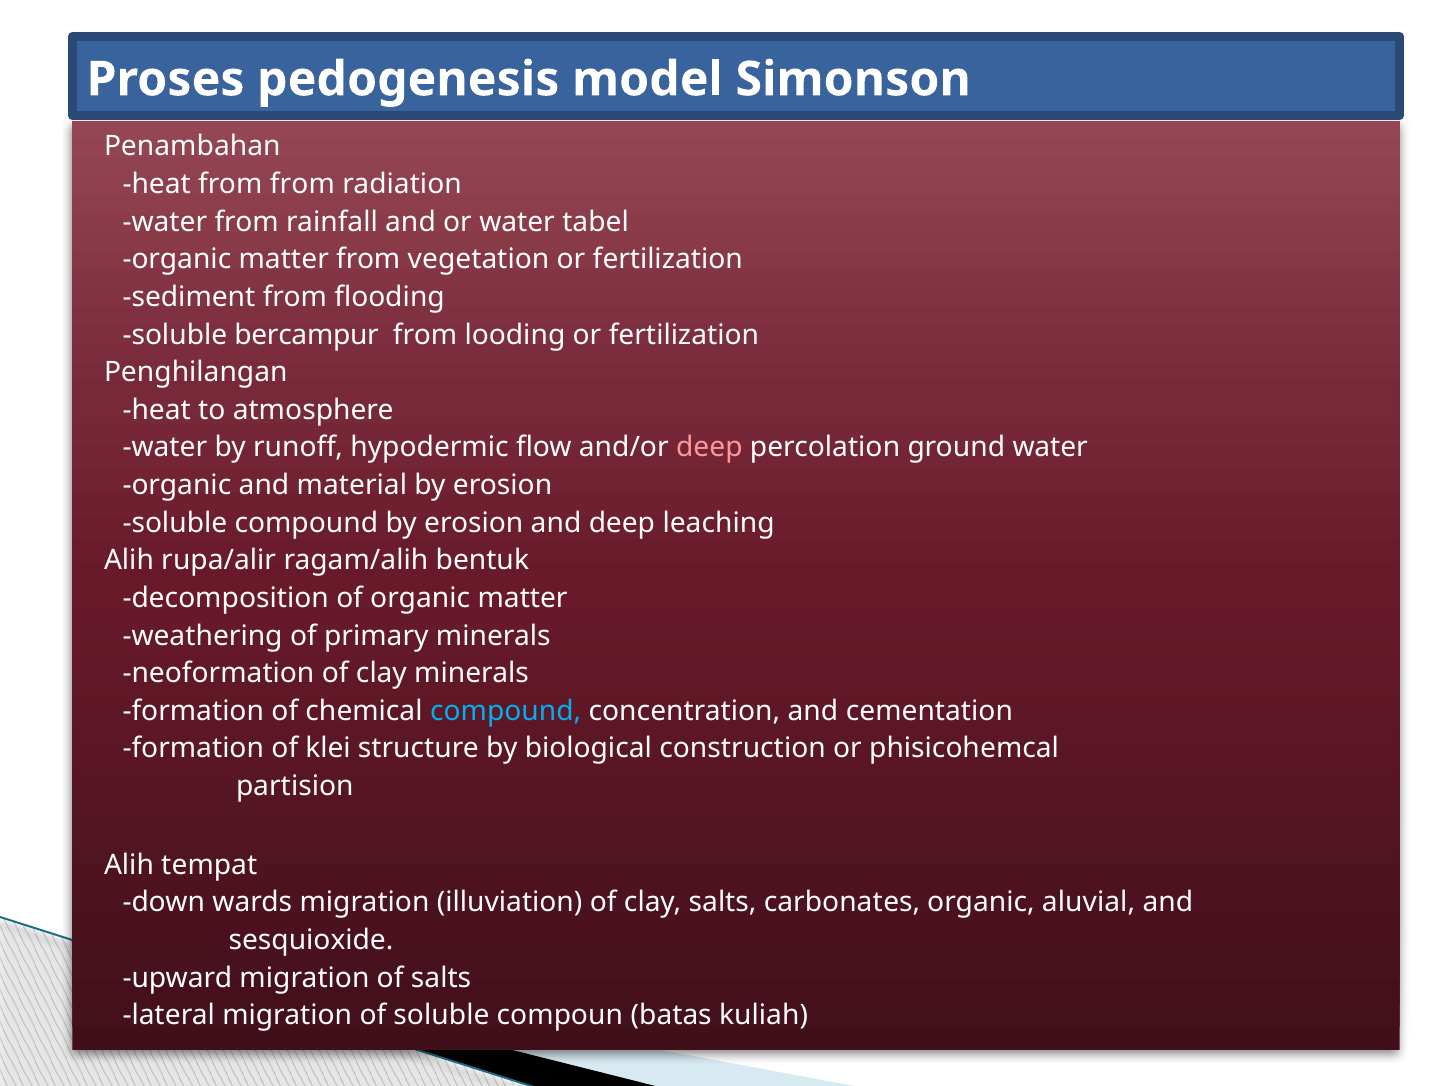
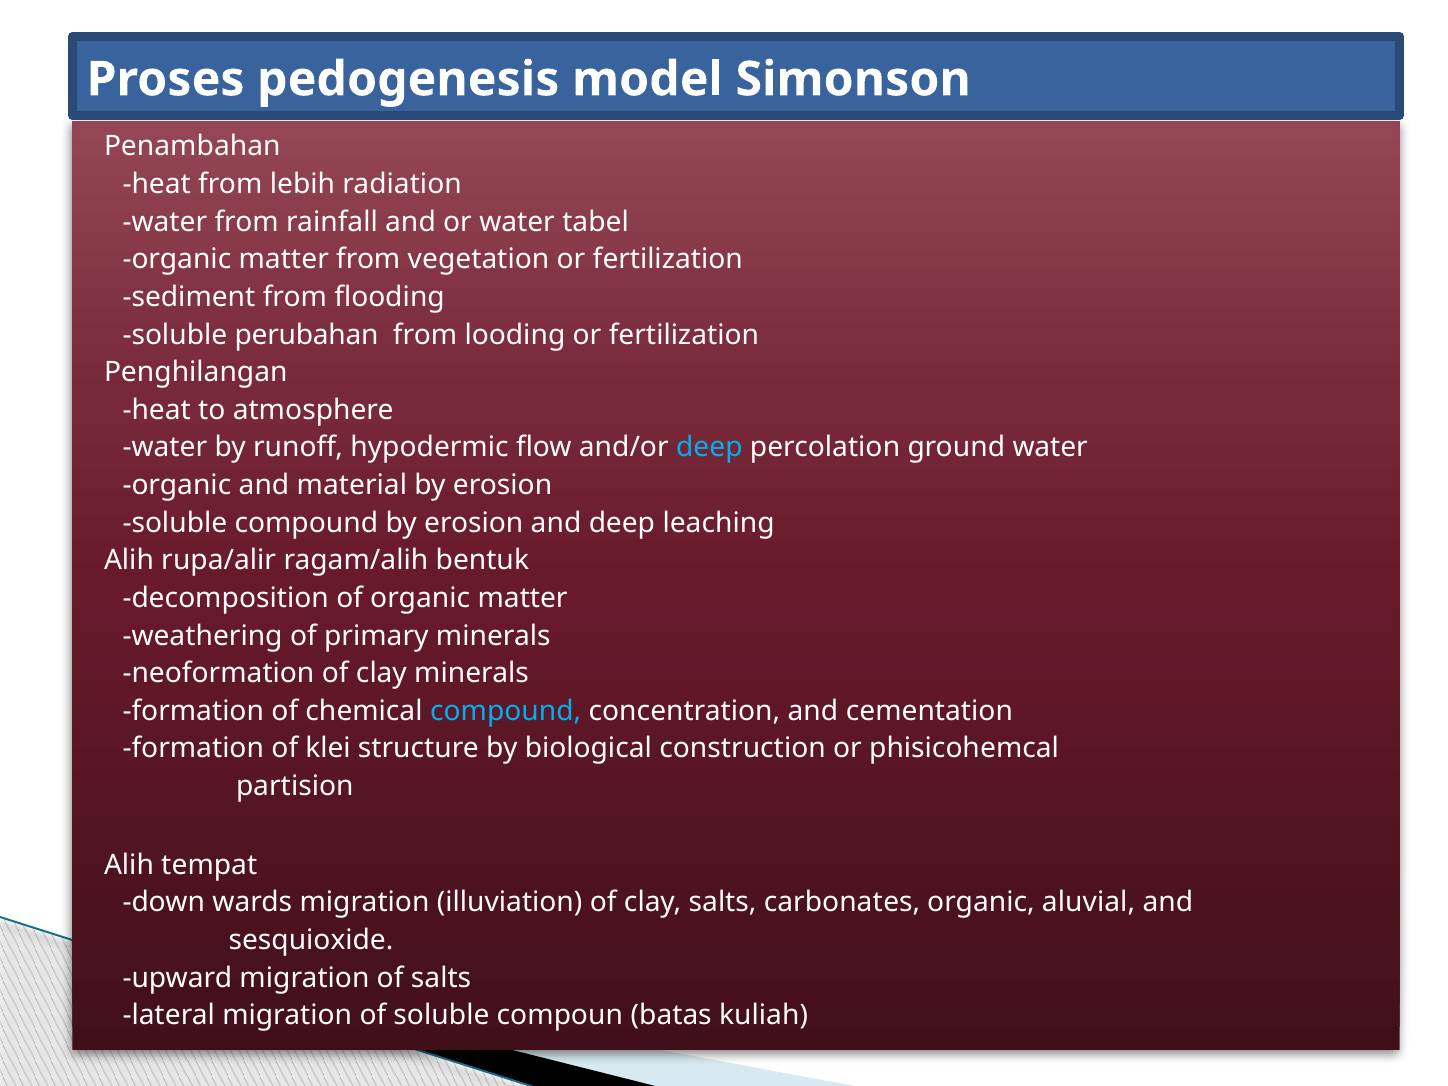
from from: from -> lebih (302, 184)
bercampur: bercampur -> perubahan (307, 335)
deep colour: pink -> light blue (709, 448)
